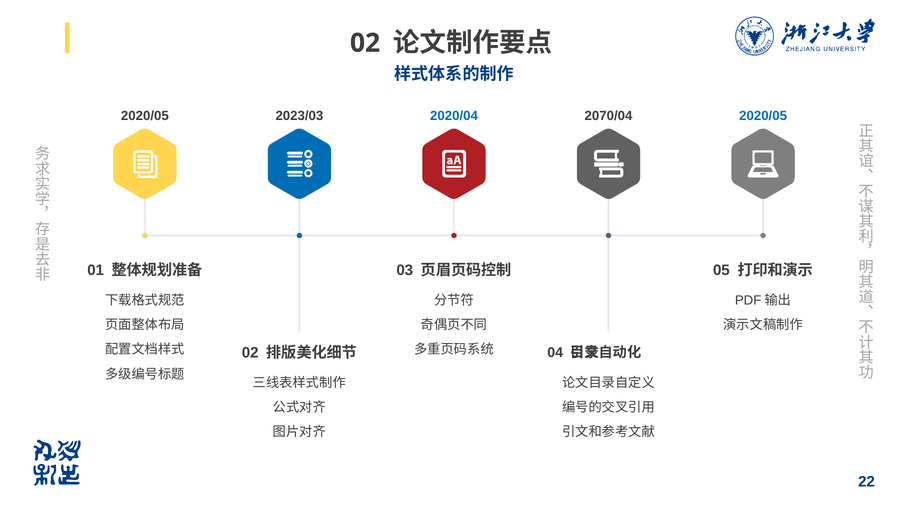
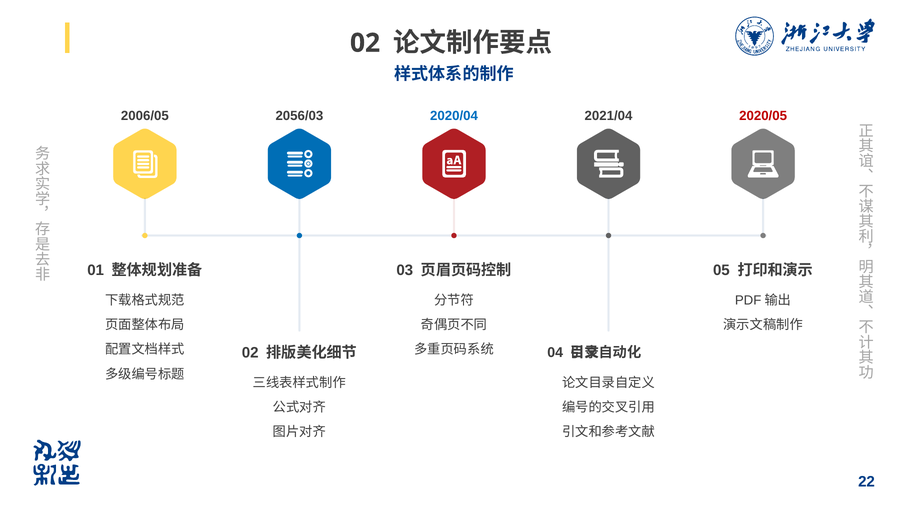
2020/05: 2020/05 -> 2006/05 (145, 116)
2023/03: 2023/03 -> 2056/03 (299, 116)
2070/04: 2070/04 -> 2021/04 (609, 116)
2020/05 colour: blue -> red (763, 116)
